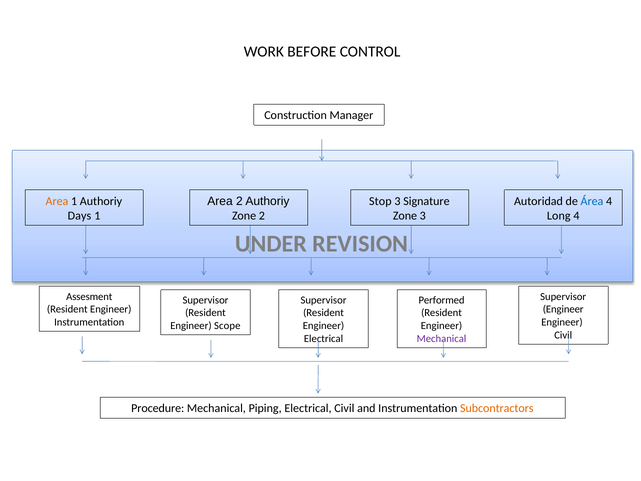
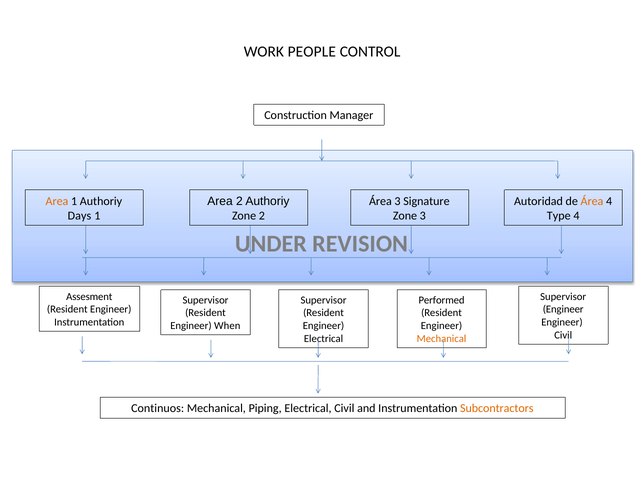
BEFORE: BEFORE -> PEOPLE (312, 52)
Stop: Stop -> Área (380, 201)
Área colour: blue -> orange (592, 201)
Long: Long -> Type (559, 215)
Scope: Scope -> When (227, 326)
Mechanical colour: purple -> orange (442, 338)
Procedure: Procedure -> Continuos (158, 408)
